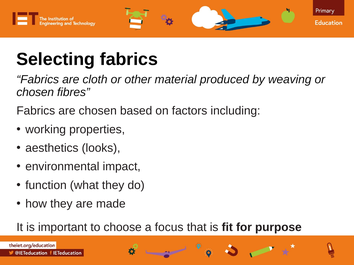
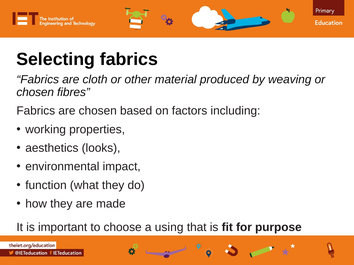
focus: focus -> using (169, 228)
